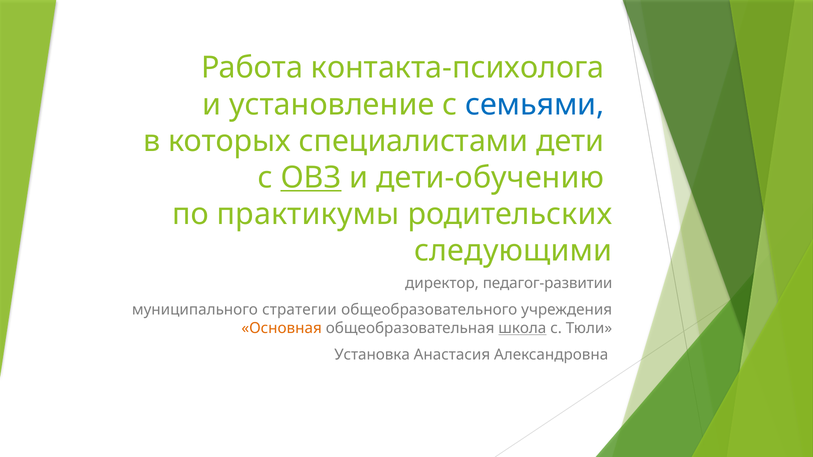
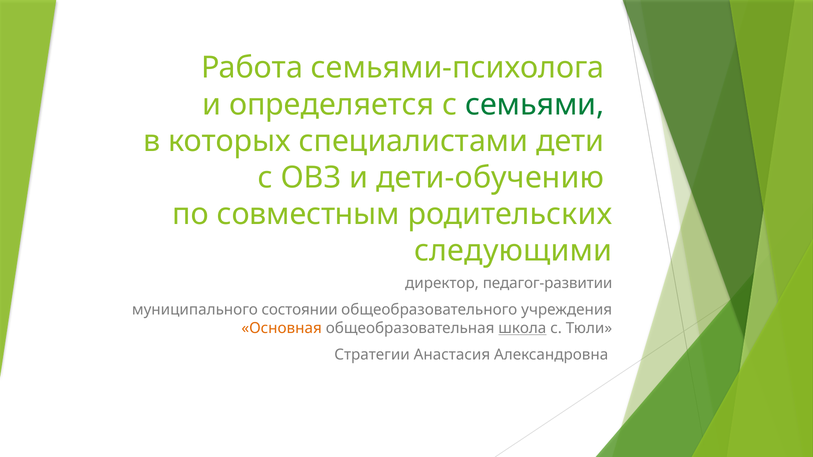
контакта-психолога: контакта-психолога -> семьями-психолога (458, 68)
установление: установление -> определяется (332, 105)
семьями colour: blue -> green (535, 105)
ОВЗ underline: present -> none (311, 178)
практикумы: практикумы -> совместным (308, 214)
стратегии: стратегии -> состоянии (300, 310)
Установка: Установка -> Стратегии (372, 355)
